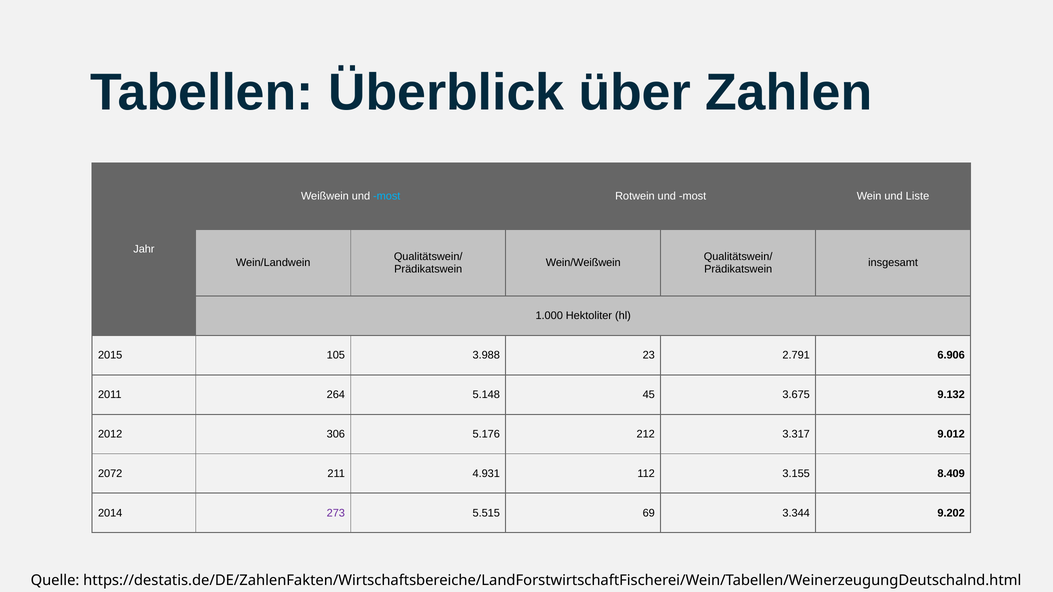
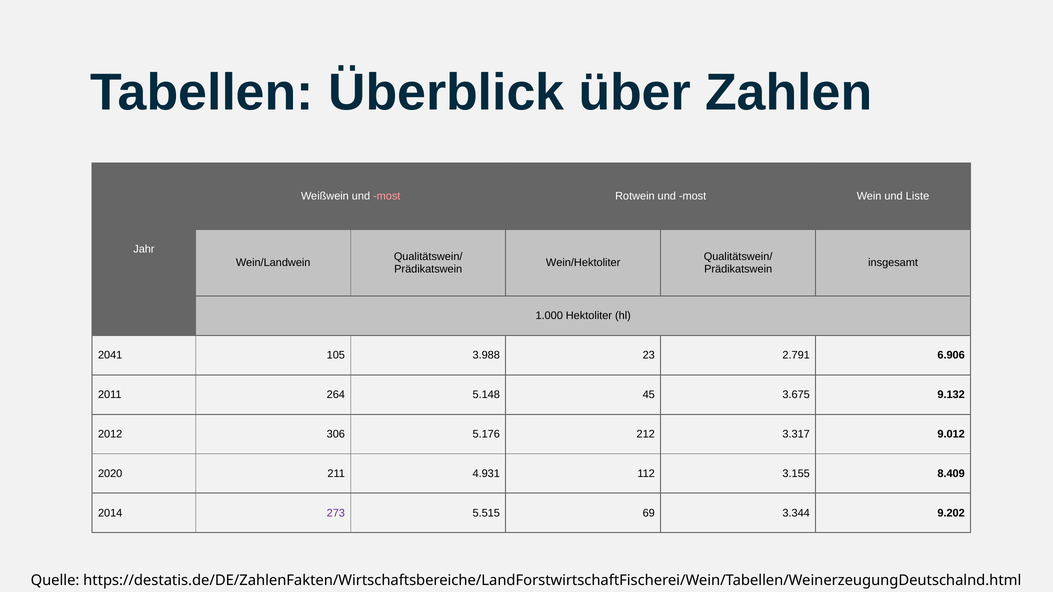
most colour: light blue -> pink (387, 196)
Wein/Weißwein: Wein/Weißwein -> Wein/Hektoliter (583, 263)
2015: 2015 -> 2041 (110, 355)
2072: 2072 -> 2020 (110, 474)
